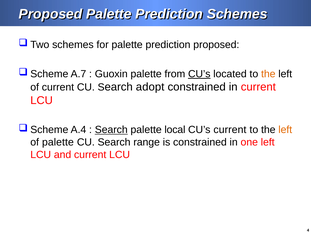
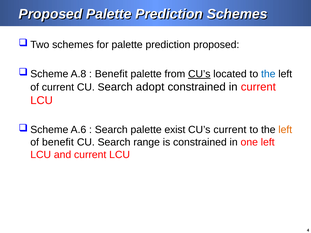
A.7: A.7 -> A.8 (78, 74)
Guoxin: Guoxin -> Benefit (111, 74)
the colour: orange -> blue (268, 74)
A.4: A.4 -> A.6 (78, 130)
Search underline: present -> none (111, 130)
local: local -> exist (175, 130)
of palette: palette -> benefit (58, 142)
